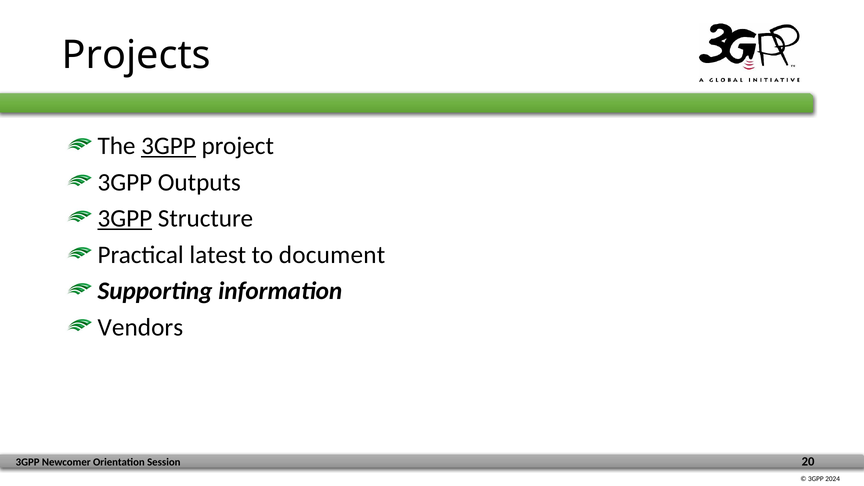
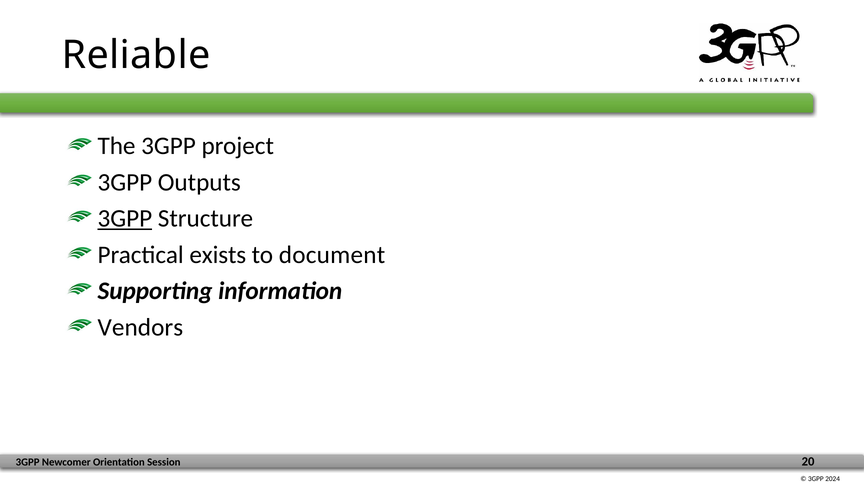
Projects: Projects -> Reliable (136, 55)
3GPP underline: present -> none (169, 146)
latest: latest -> exists (218, 255)
